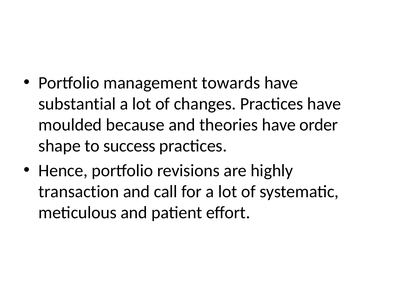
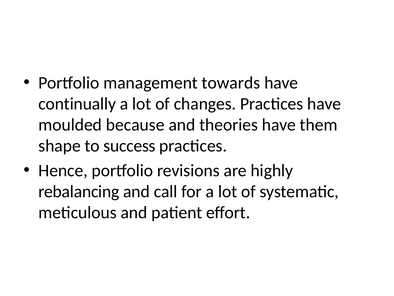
substantial: substantial -> continually (77, 104)
order: order -> them (319, 125)
transaction: transaction -> rebalancing (79, 191)
